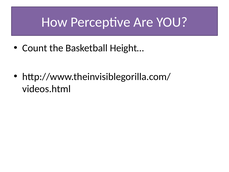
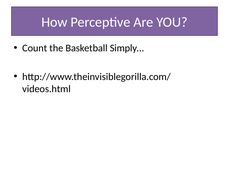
Height…: Height… -> Simply… (127, 48)
